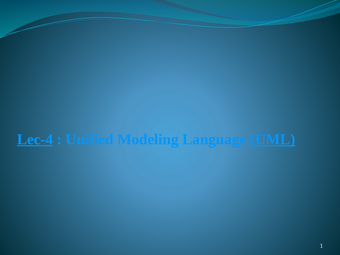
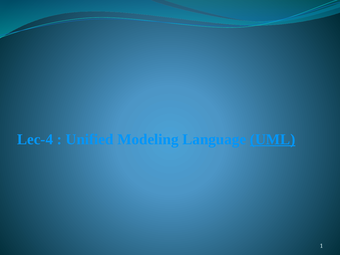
Lec-4 underline: present -> none (35, 139)
